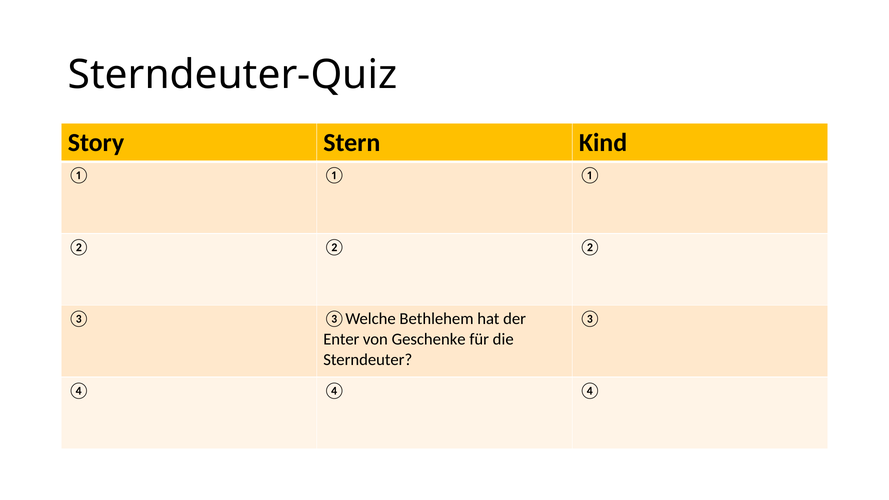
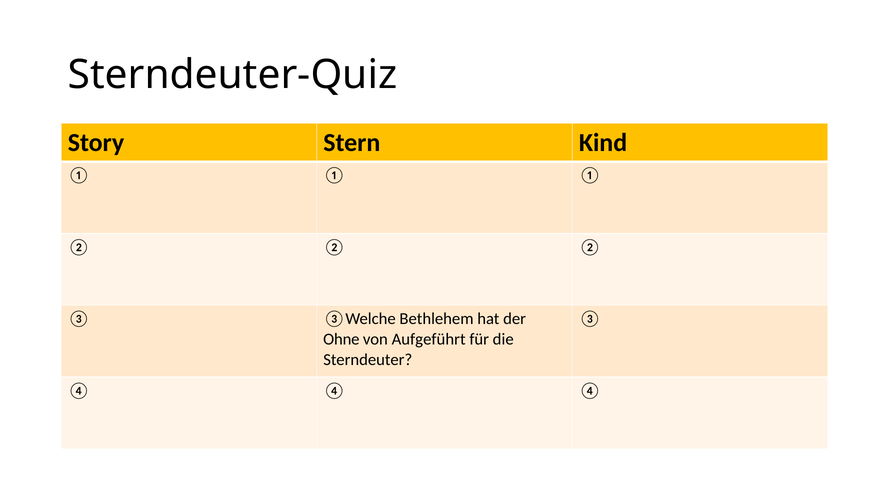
Enter: Enter -> Ohne (341, 339)
Geschenke: Geschenke -> Aufgeführt (429, 339)
